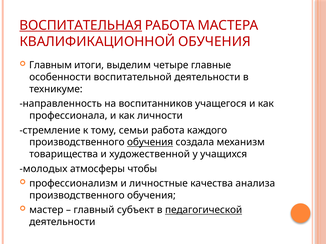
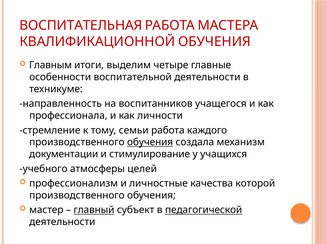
ВОСПИТАТЕЛЬНАЯ underline: present -> none (81, 25)
товарищества: товарищества -> документации (64, 154)
художественной: художественной -> стимулирование (150, 154)
молодых: молодых -> учебного (44, 169)
чтобы: чтобы -> целей (142, 169)
анализа: анализа -> которой (255, 184)
главный underline: none -> present (94, 210)
